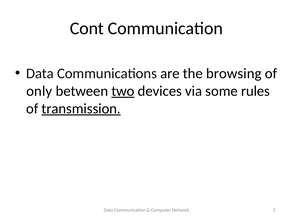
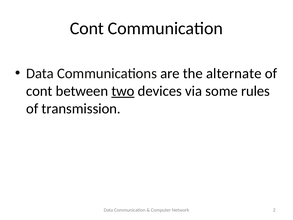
browsing: browsing -> alternate (234, 73)
only: only -> cont (39, 91)
transmission underline: present -> none (81, 108)
